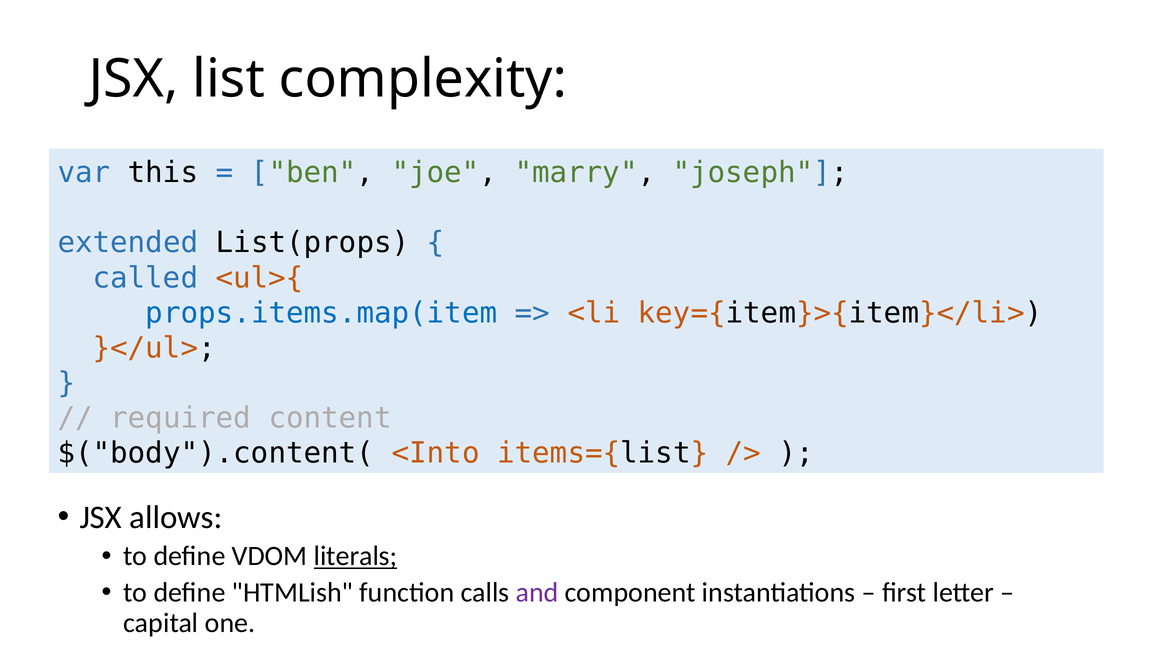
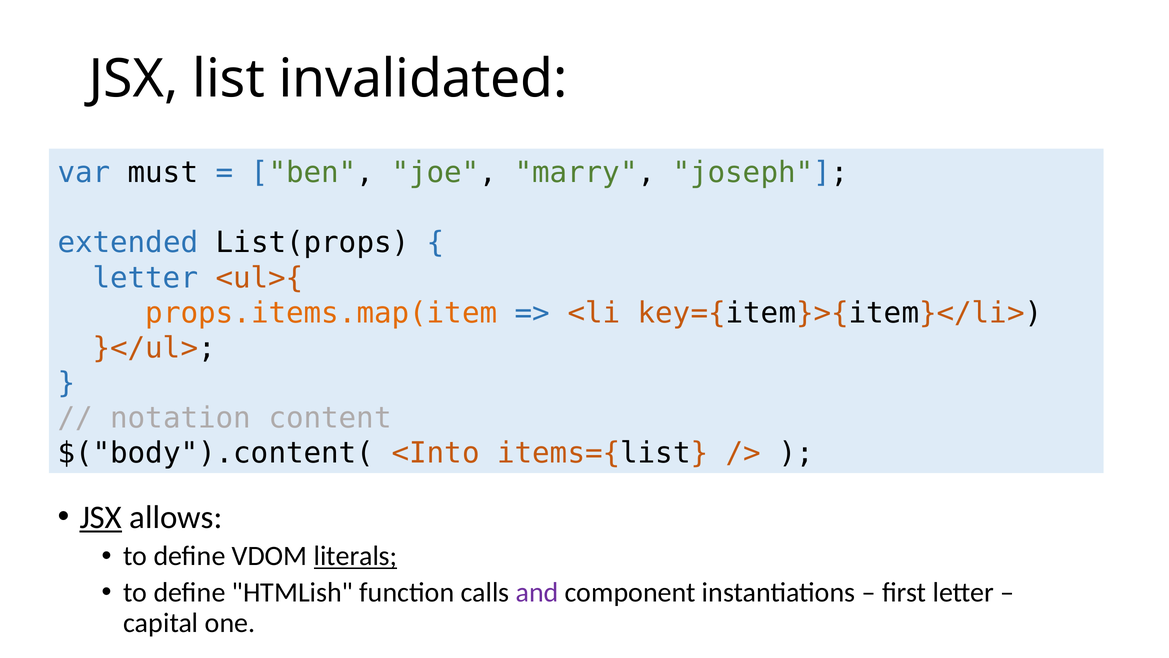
complexity: complexity -> invalidated (423, 79)
this: this -> must (163, 172)
called: called -> letter (145, 278)
props.items.map(item colour: blue -> orange (321, 313)
required: required -> notation (181, 418)
JSX underline: none -> present (101, 517)
